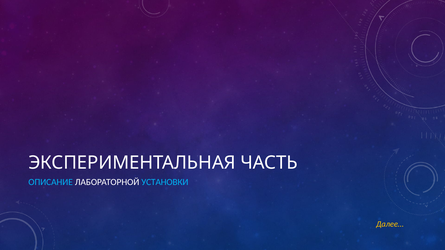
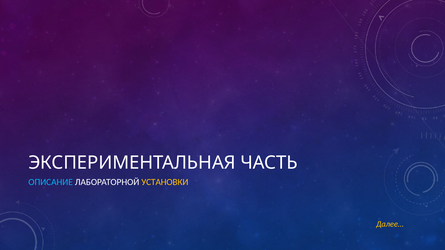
УСТАНОВКИ colour: light blue -> yellow (165, 182)
